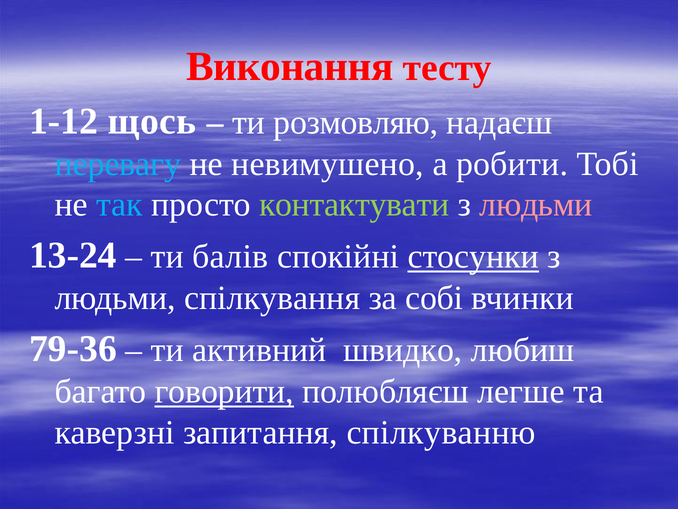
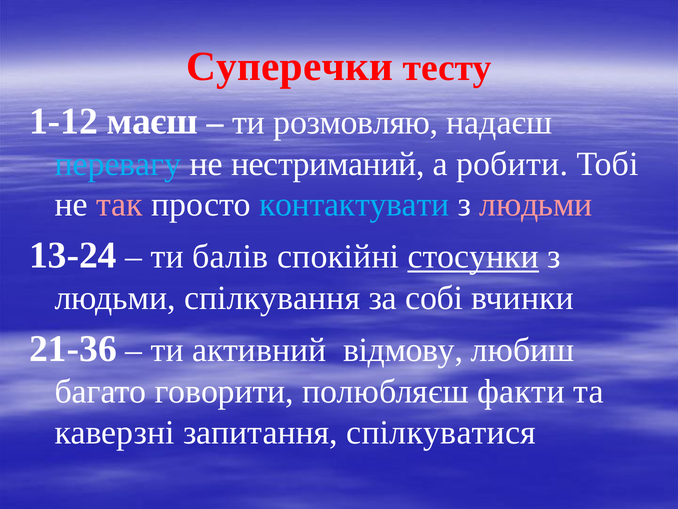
Виконання: Виконання -> Суперечки (290, 66)
щось: щось -> маєш (152, 121)
невимушено: невимушено -> нестриманий (328, 164)
так colour: light blue -> pink (119, 205)
контактувати colour: light green -> light blue (354, 205)
79-36: 79-36 -> 21-36 (73, 349)
швидко: швидко -> відмову (403, 350)
говорити underline: present -> none (224, 391)
легше: легше -> факти (521, 391)
спілкуванню: спілкуванню -> спілкуватися (441, 432)
